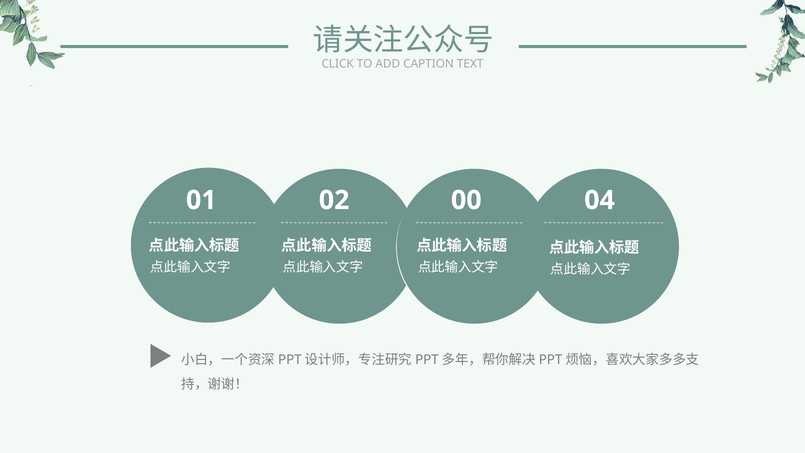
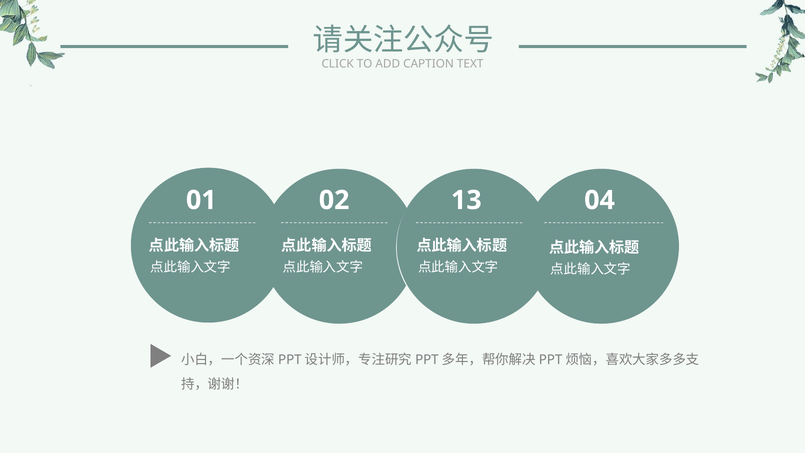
00: 00 -> 13 (466, 200)
